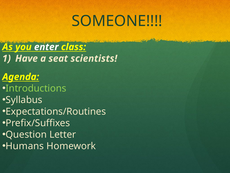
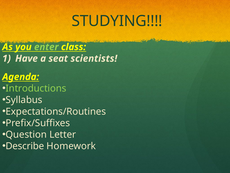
SOMEONE: SOMEONE -> STUDYING (117, 21)
enter colour: white -> light green (46, 47)
Humans: Humans -> Describe (25, 146)
